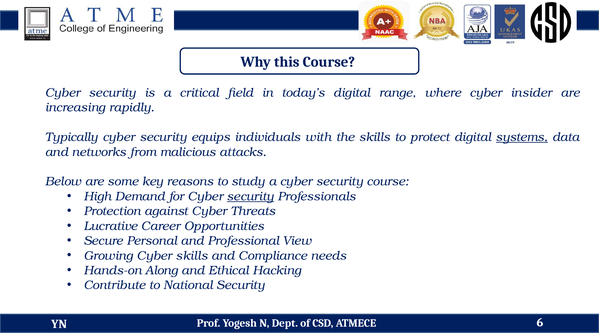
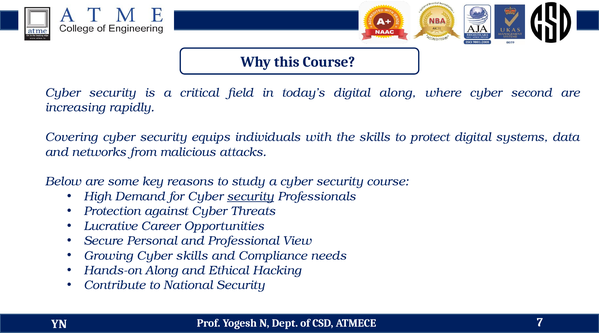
digital range: range -> along (398, 93)
insider: insider -> second (531, 93)
Typically: Typically -> Covering (71, 137)
systems underline: present -> none (522, 137)
6: 6 -> 7 (540, 322)
